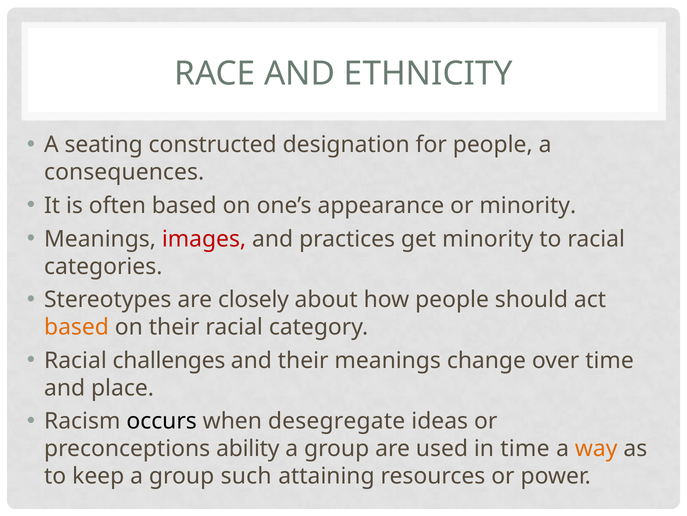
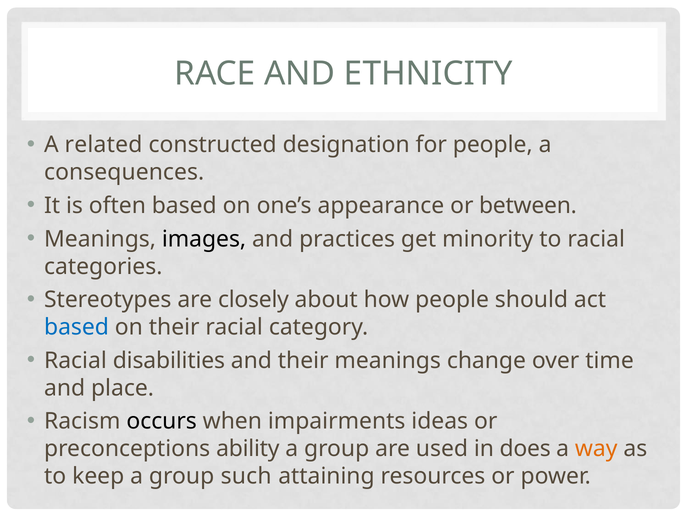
seating: seating -> related (104, 145)
or minority: minority -> between (528, 205)
images colour: red -> black (204, 239)
based colour: orange -> blue (77, 327)
challenges: challenges -> disabilities (169, 360)
desegregate: desegregate -> impairments (337, 421)
in time: time -> does (525, 448)
